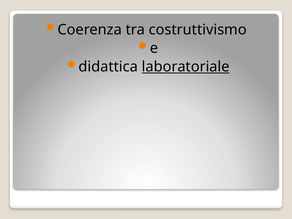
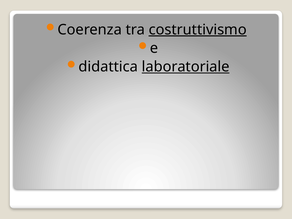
costruttivismo underline: none -> present (198, 30)
